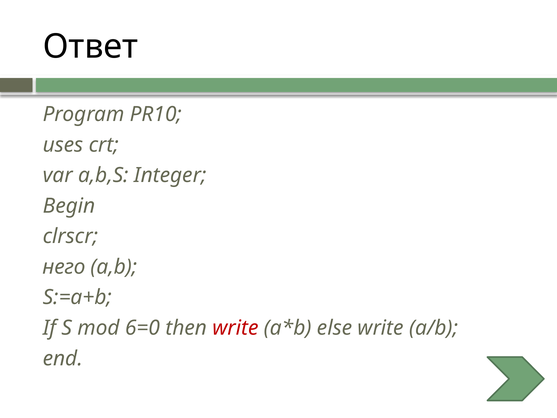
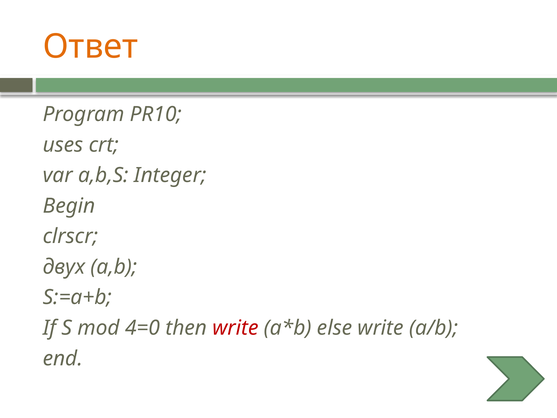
Ответ colour: black -> orange (90, 46)
него: него -> двух (64, 267)
6=0: 6=0 -> 4=0 (143, 328)
